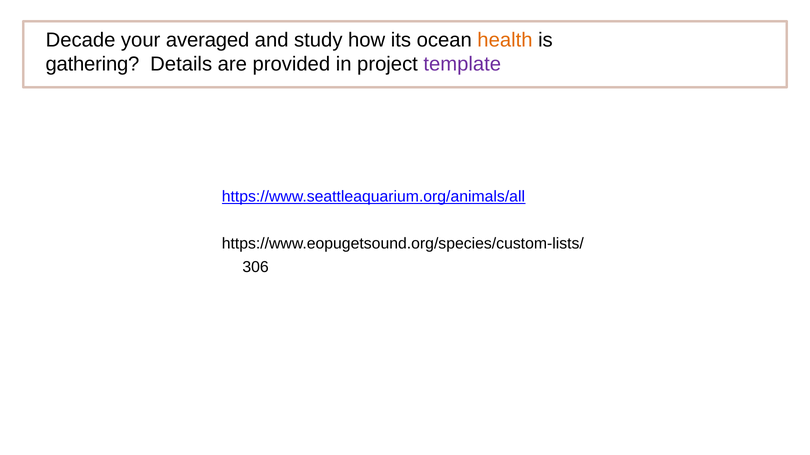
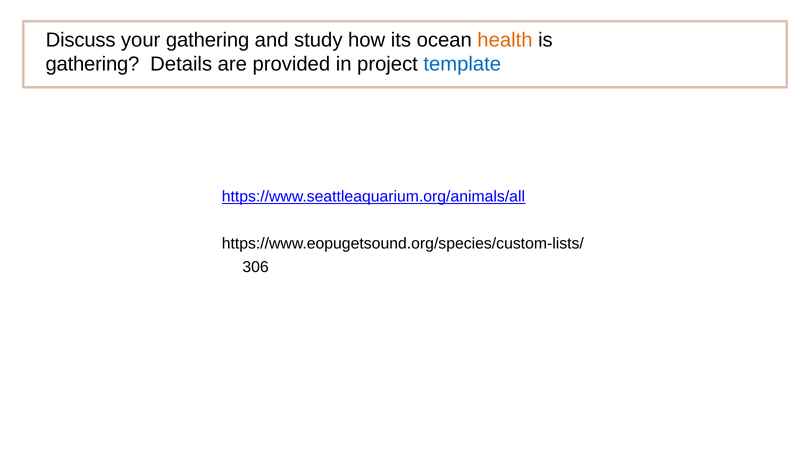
Decade: Decade -> Discuss (81, 40)
your averaged: averaged -> gathering (208, 40)
template colour: purple -> blue (462, 64)
